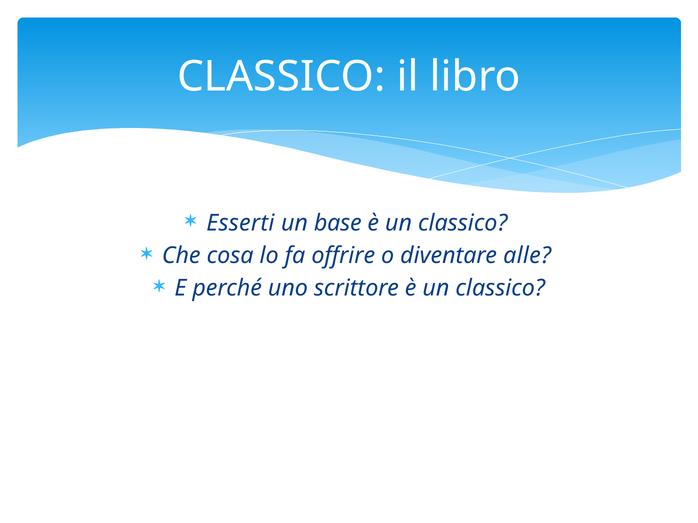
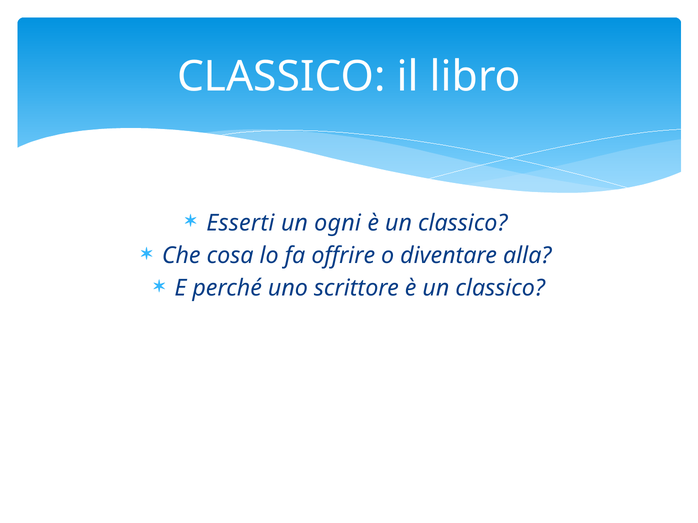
base: base -> ogni (338, 223)
alle: alle -> alla (527, 256)
